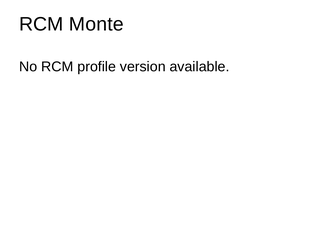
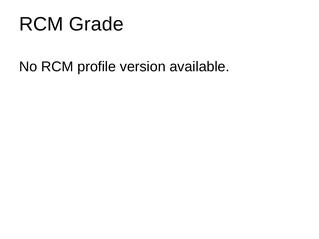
Monte: Monte -> Grade (96, 24)
